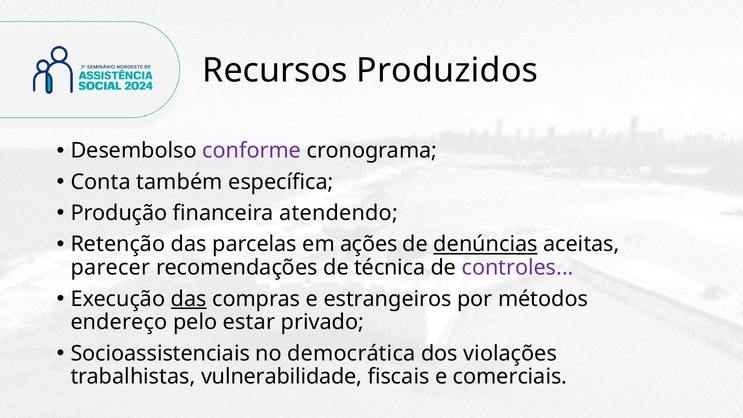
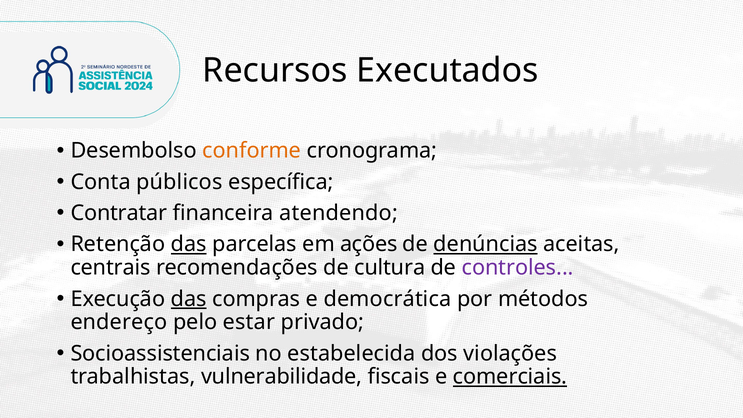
Produzidos: Produzidos -> Executados (447, 71)
conforme colour: purple -> orange (252, 151)
também: também -> públicos (179, 182)
Produção: Produção -> Contratar (119, 213)
das underline: none -> present (189, 244)
parecer: parecer -> centrais (111, 268)
técnica: técnica -> cultura (390, 268)
estrangeiros: estrangeiros -> democrática (388, 299)
democrática: democrática -> estabelecida (351, 353)
comerciais underline: none -> present (510, 377)
